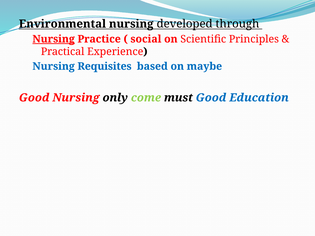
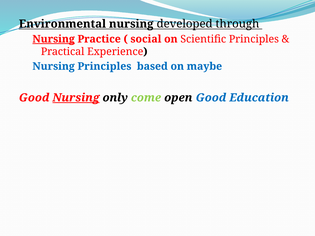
Nursing Requisites: Requisites -> Principles (104, 66)
Nursing underline: none -> present (76, 98)
must: must -> open (178, 98)
